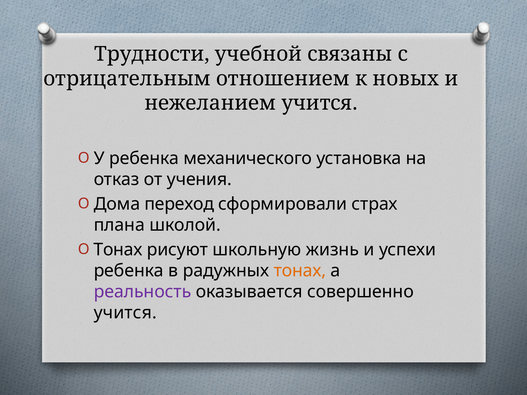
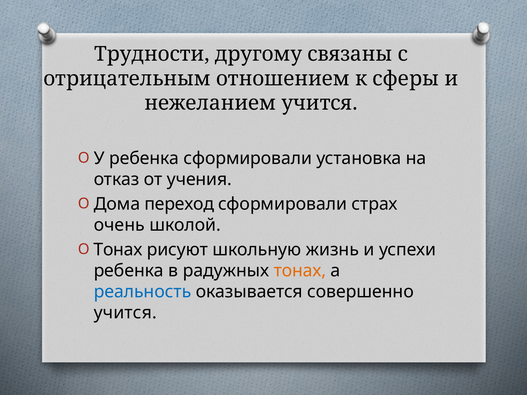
учебной: учебной -> другому (259, 54)
новых: новых -> сферы (406, 79)
ребенка механического: механического -> сформировали (248, 158)
плана: плана -> очень (119, 225)
реальность colour: purple -> blue (142, 292)
